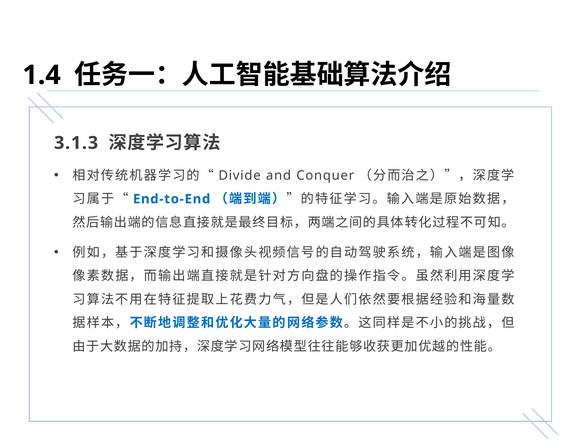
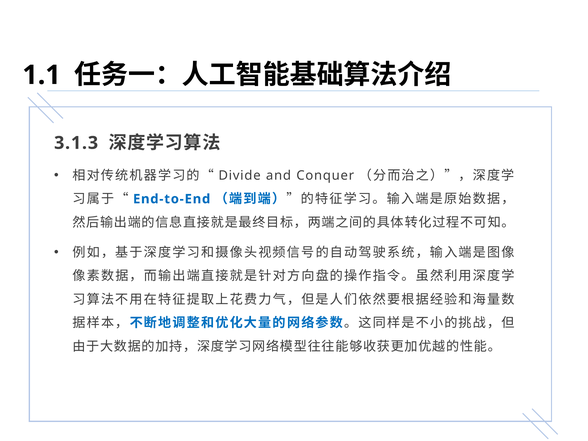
1.4: 1.4 -> 1.1 (42, 75)
